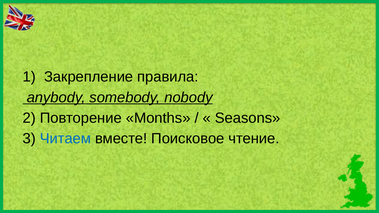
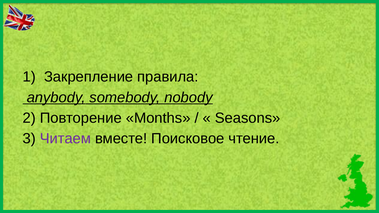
Читаем colour: blue -> purple (65, 139)
